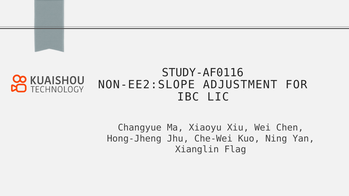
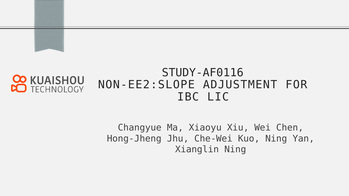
Xianglin Flag: Flag -> Ning (235, 150)
